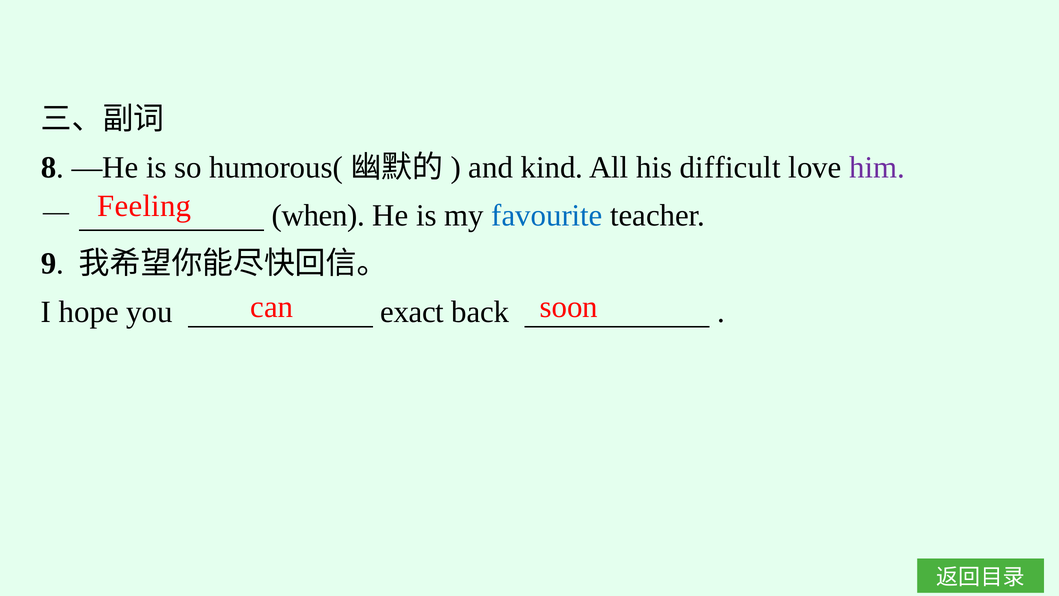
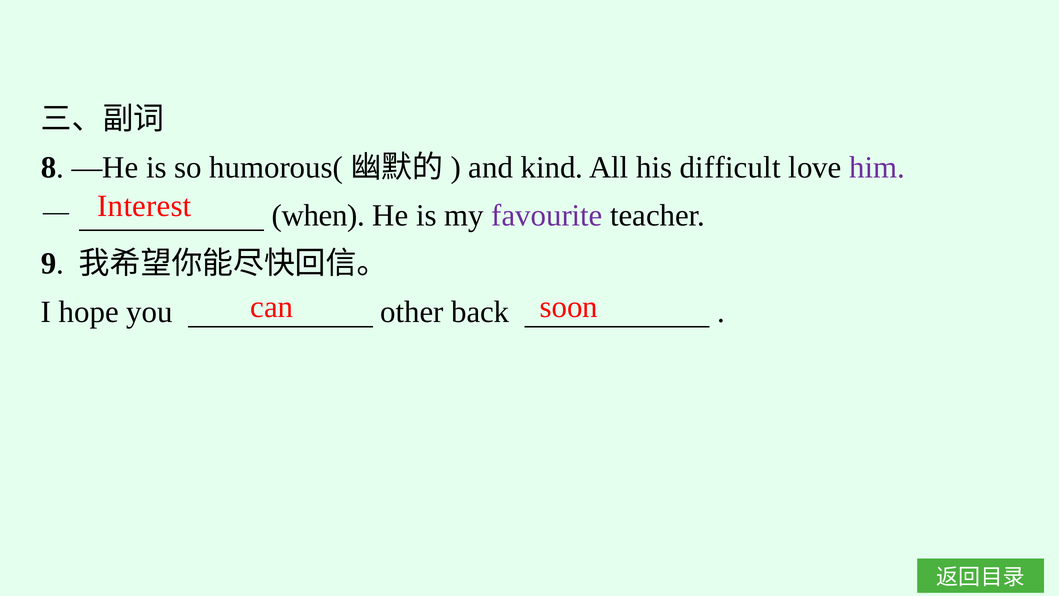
Feeling: Feeling -> Interest (144, 206)
favourite colour: blue -> purple (547, 215)
exact: exact -> other (412, 312)
